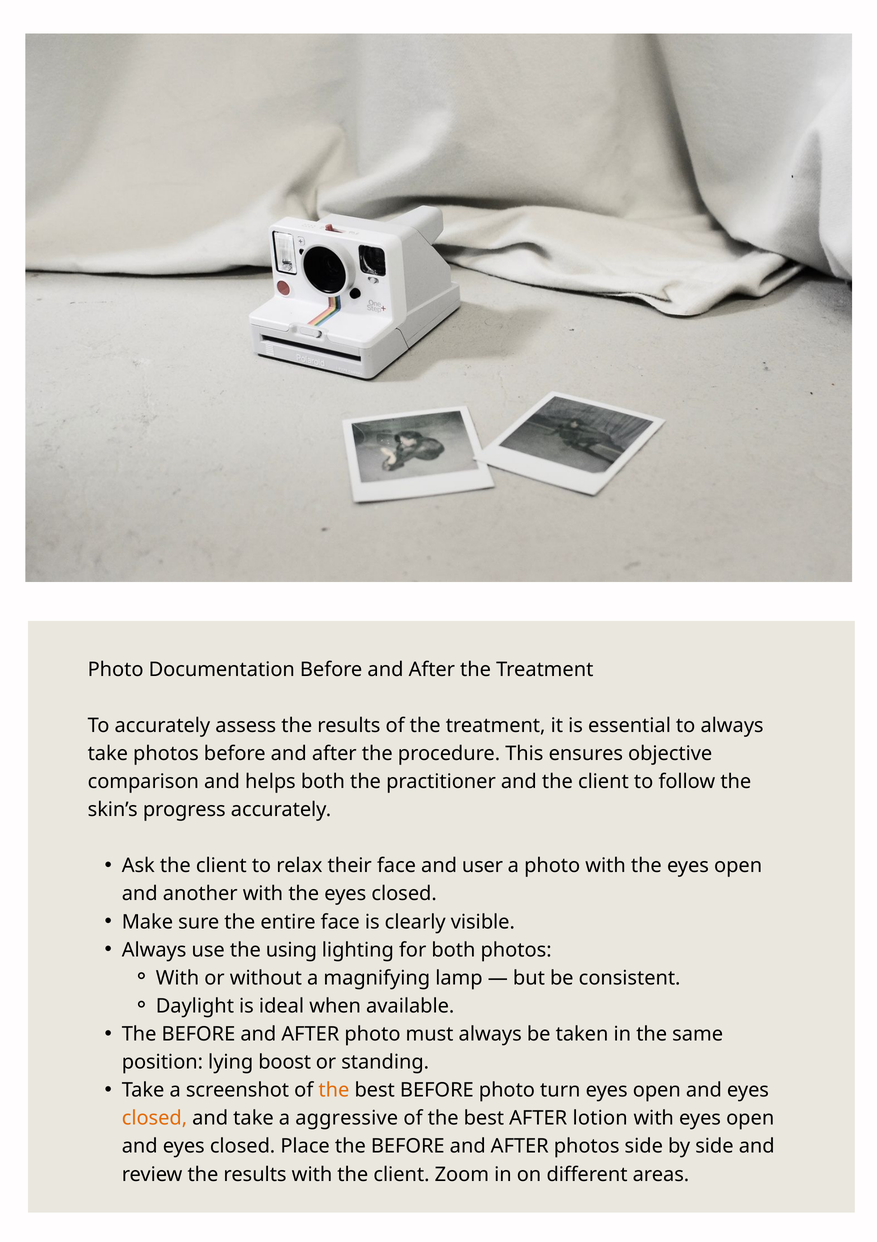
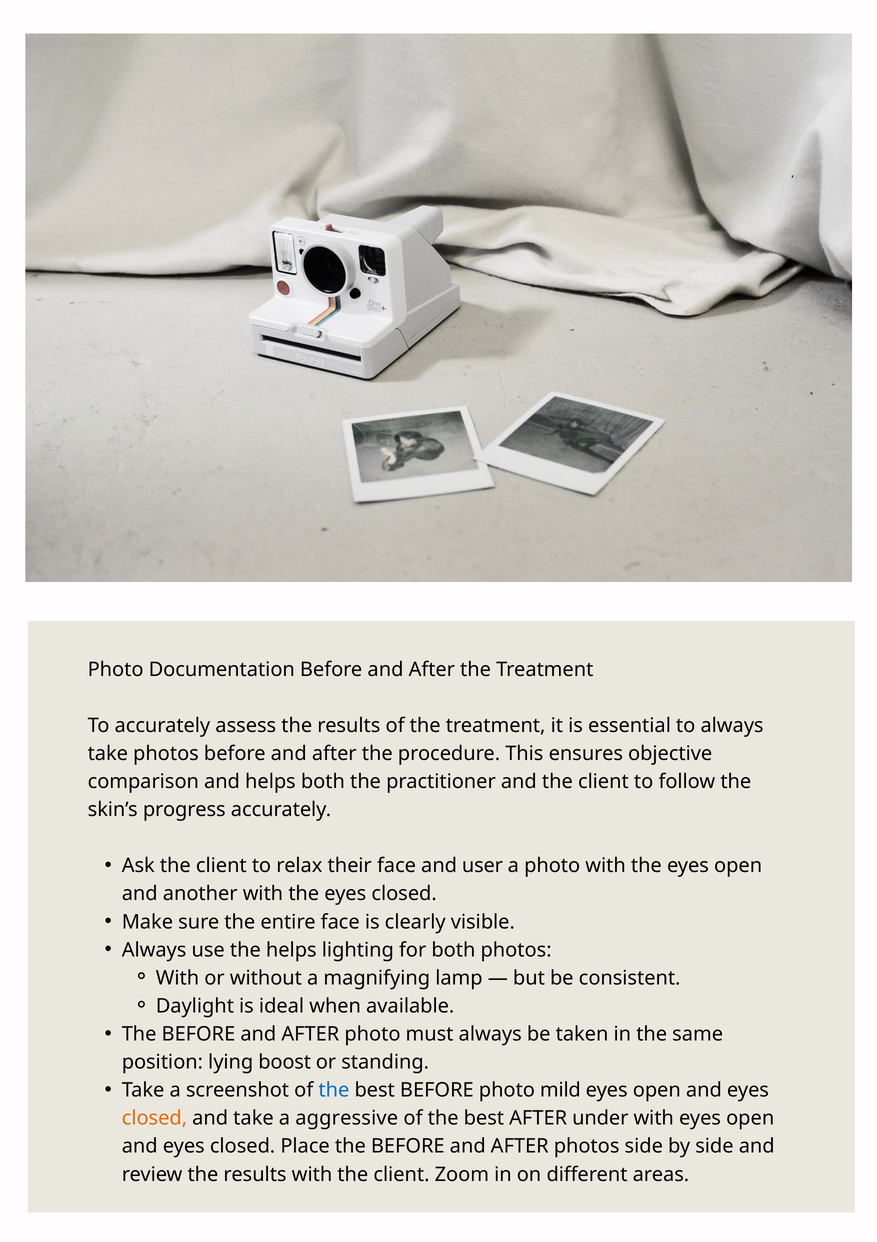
the using: using -> helps (291, 949)
the colour: orange -> blue (334, 1089)
turn: turn -> mild (560, 1089)
lotion: lotion -> under (600, 1117)
